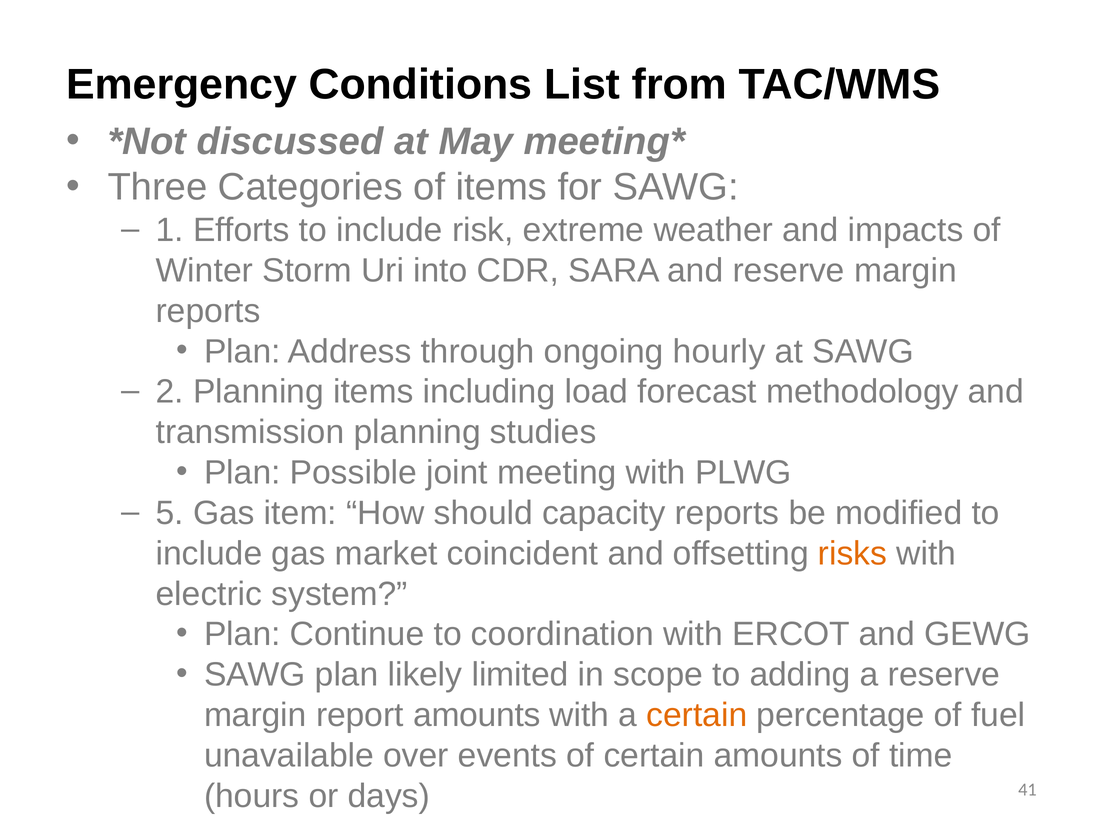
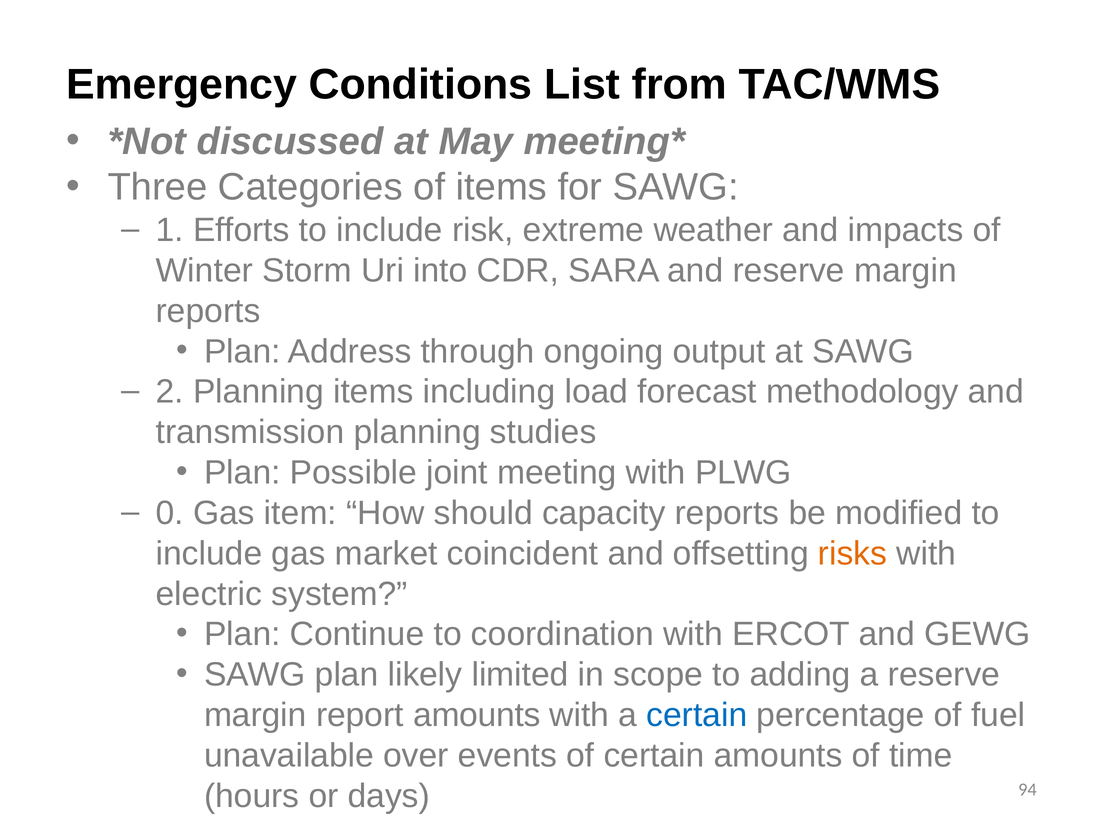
hourly: hourly -> output (719, 352)
5: 5 -> 0 (170, 513)
certain colour: orange -> blue (697, 715)
41: 41 -> 94 (1028, 790)
